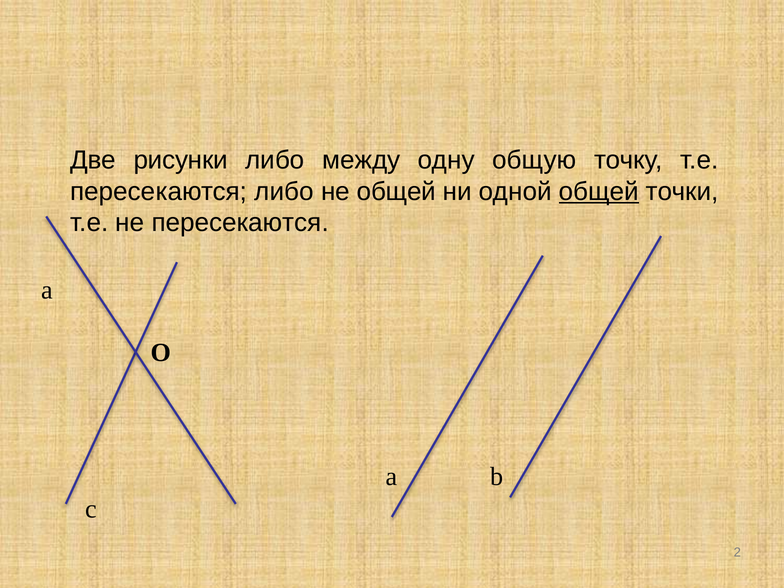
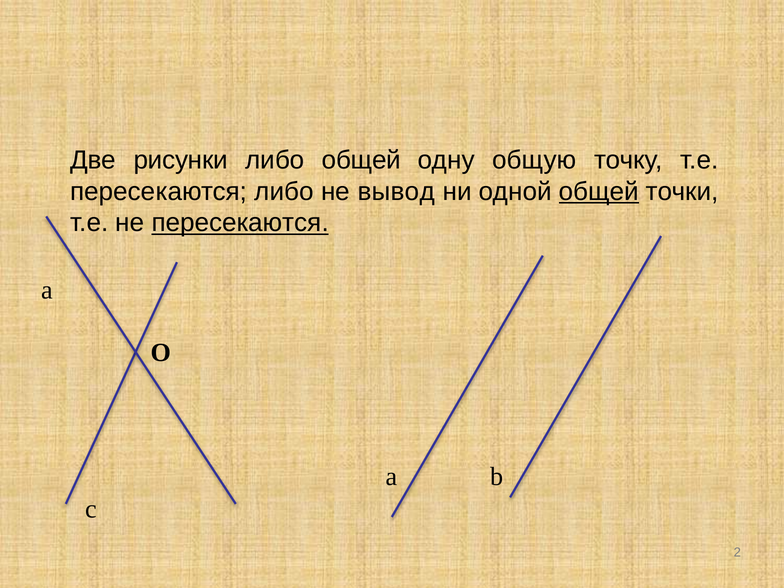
либо между: между -> общей (361, 160)
не общей: общей -> вывод (396, 191)
пересекаются underline: none -> present (240, 223)
